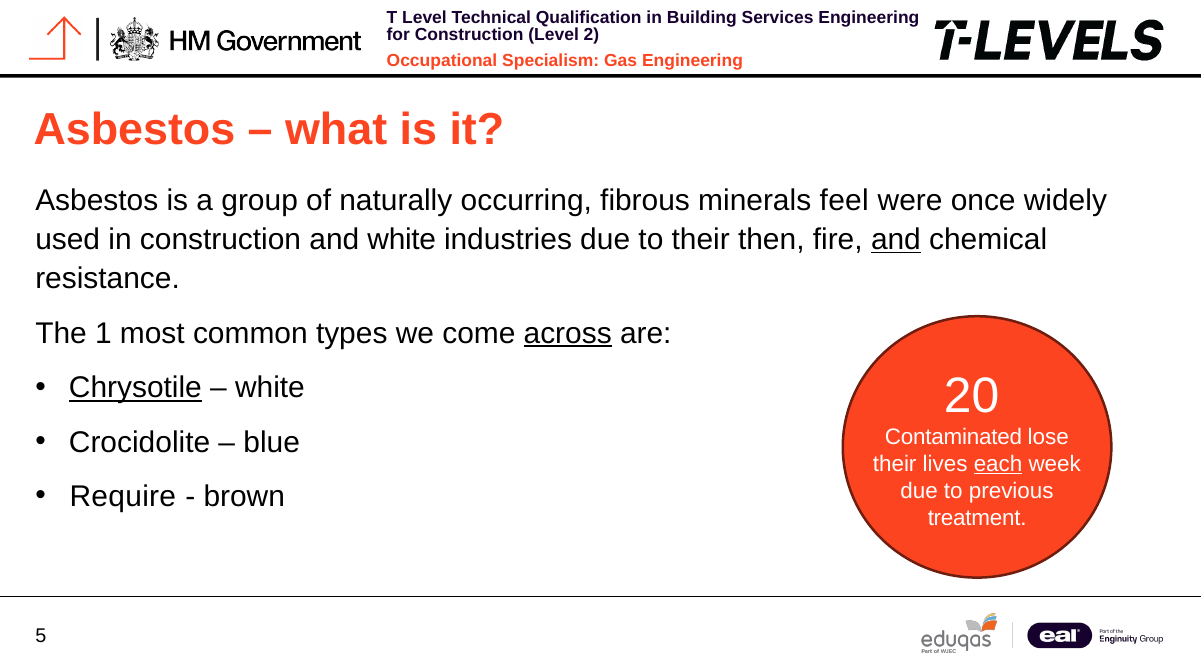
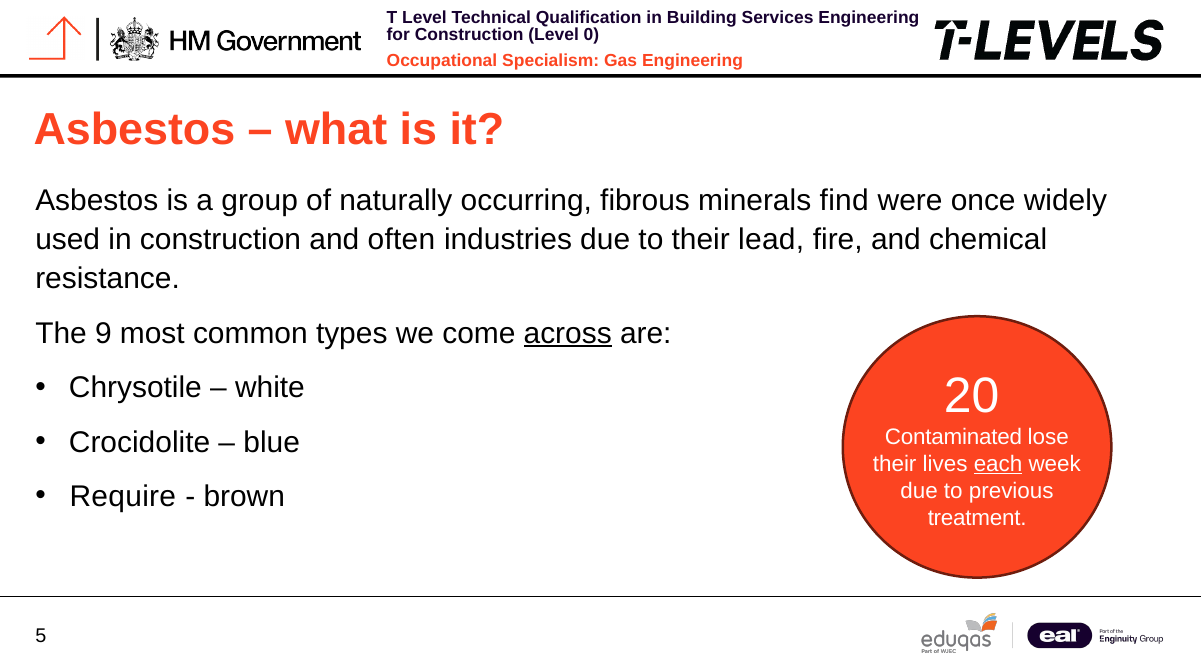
2: 2 -> 0 (591, 34)
feel: feel -> find (844, 200)
and white: white -> often (401, 240)
then: then -> lead (771, 240)
and underline: present -> none (896, 240)
1: 1 -> 9 (103, 334)
Chrysotile underline: present -> none (135, 388)
